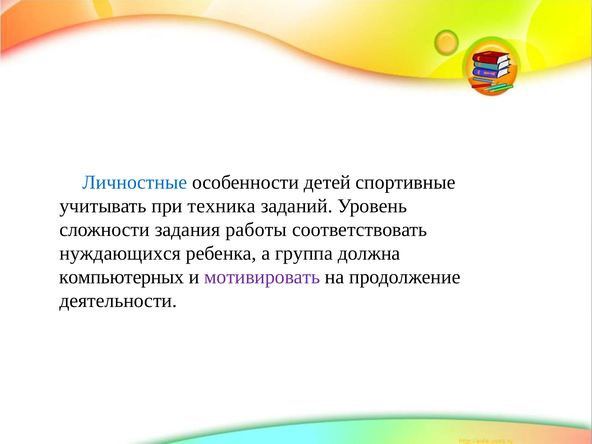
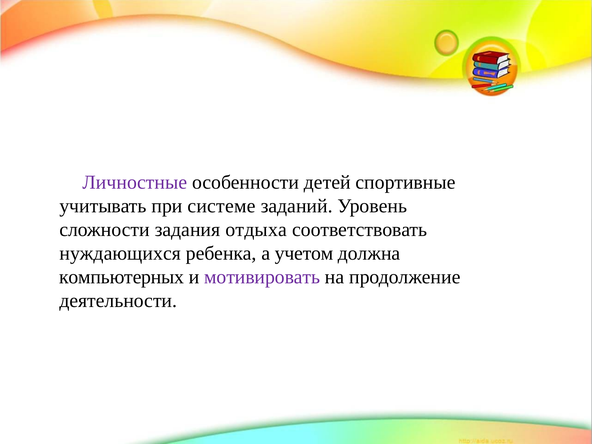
Личностные colour: blue -> purple (135, 182)
техника: техника -> системе (222, 206)
работы: работы -> отдыха (256, 230)
группа: группа -> учетом (304, 253)
